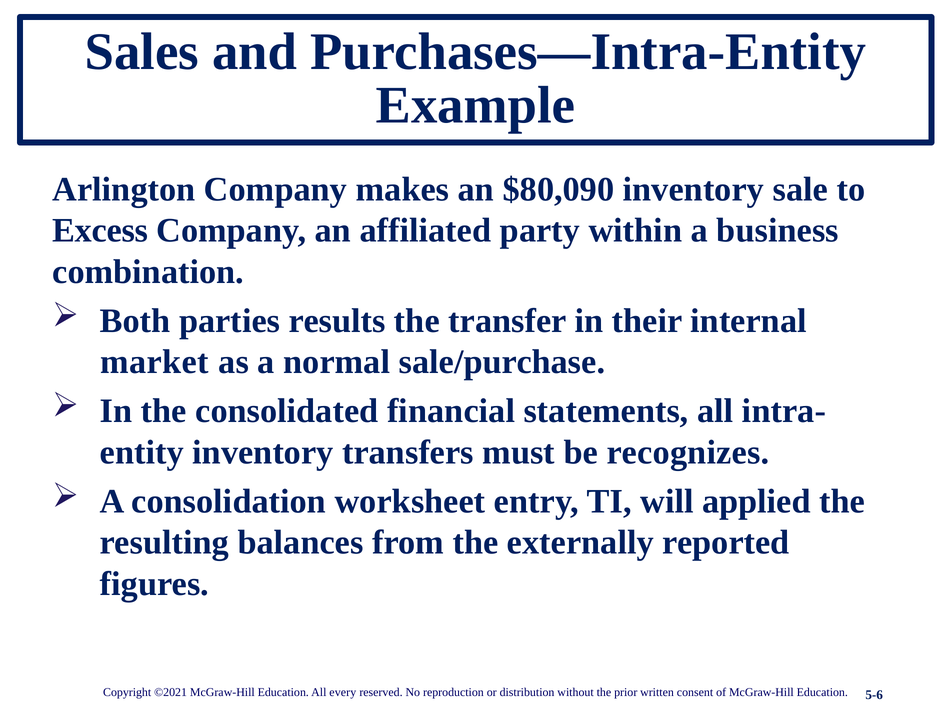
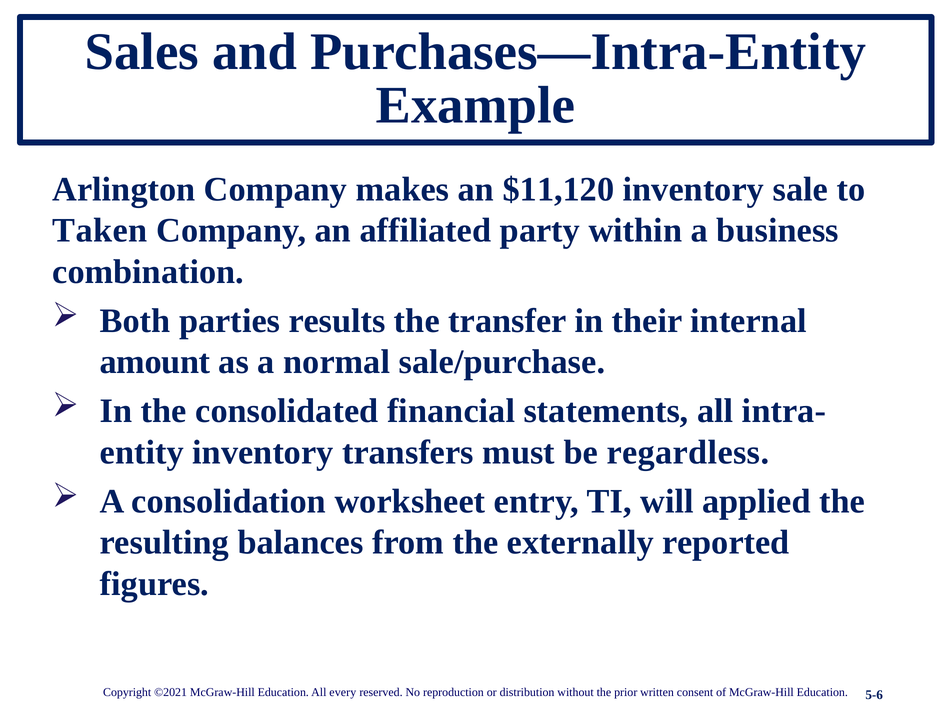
$80,090: $80,090 -> $11,120 (558, 189)
Excess: Excess -> Taken (100, 231)
market: market -> amount (155, 362)
recognizes: recognizes -> regardless (688, 452)
